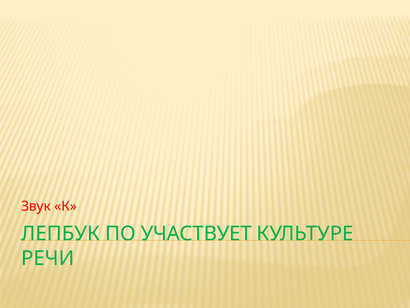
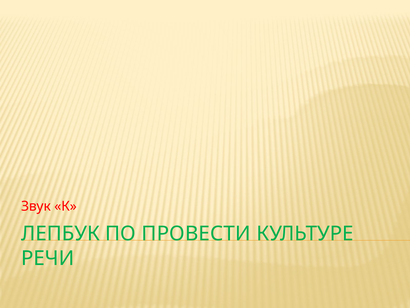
УЧАСТВУЕТ: УЧАСТВУЕТ -> ПРОВЕСТИ (196, 233)
